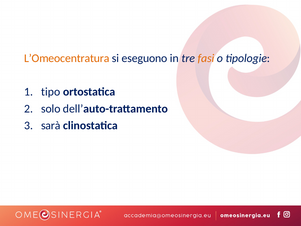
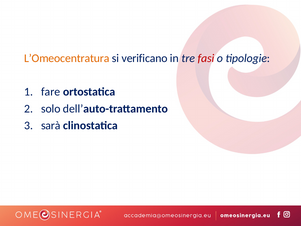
eseguono: eseguono -> verificano (145, 58)
fasi colour: orange -> red (206, 58)
tipo: tipo -> fare (51, 92)
